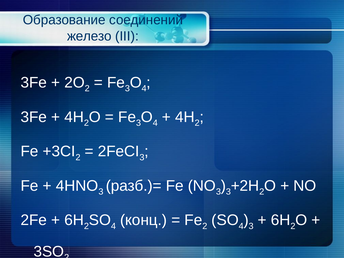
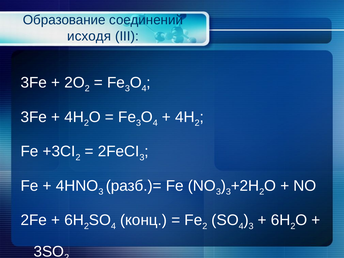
железо: железо -> исходя (89, 36)
